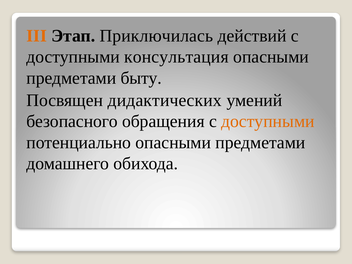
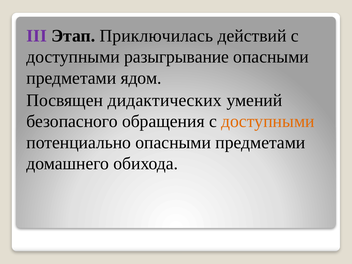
III colour: orange -> purple (37, 36)
консультация: консультация -> разыгрывание (177, 57)
быту: быту -> ядом (141, 78)
